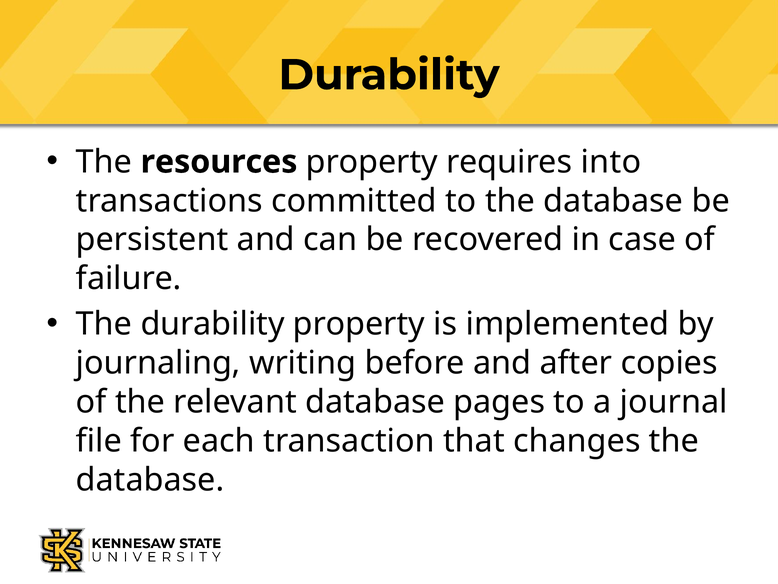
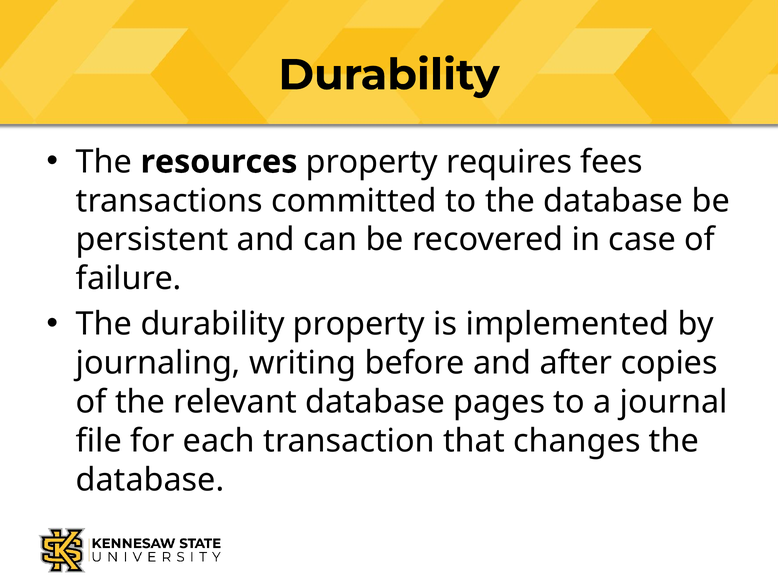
into: into -> fees (611, 162)
